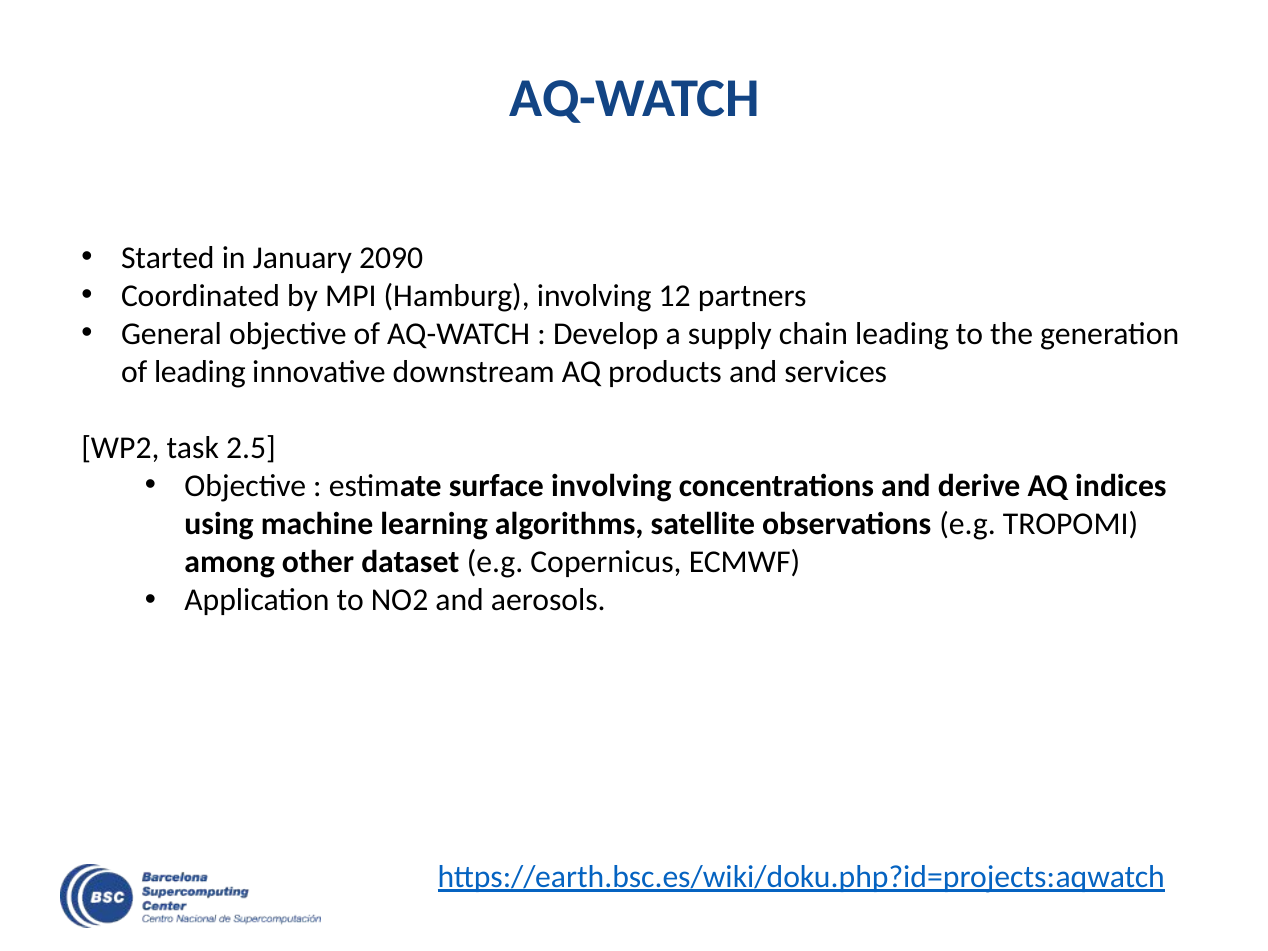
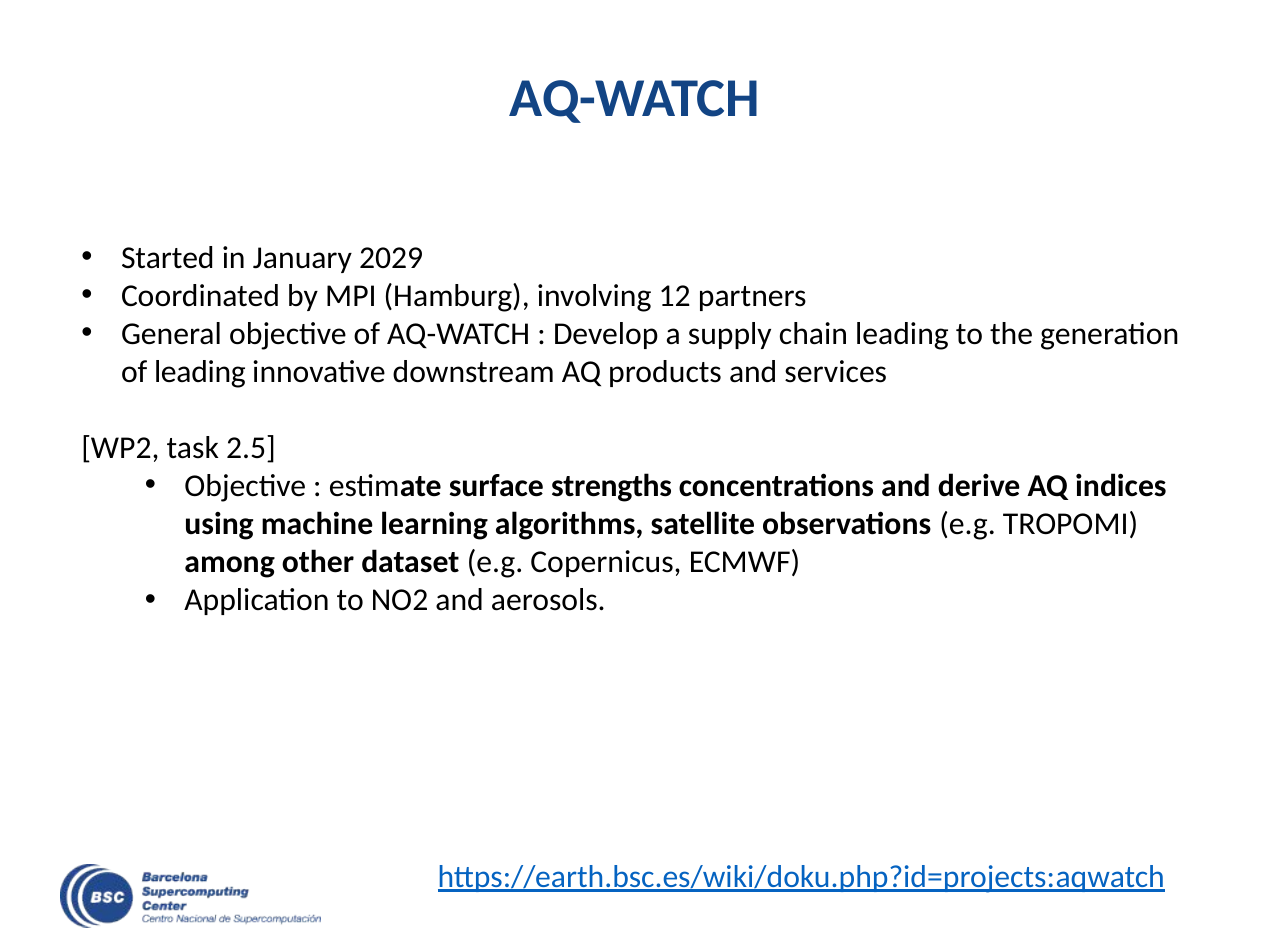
2090: 2090 -> 2029 (391, 258)
surface involving: involving -> strengths (612, 486)
